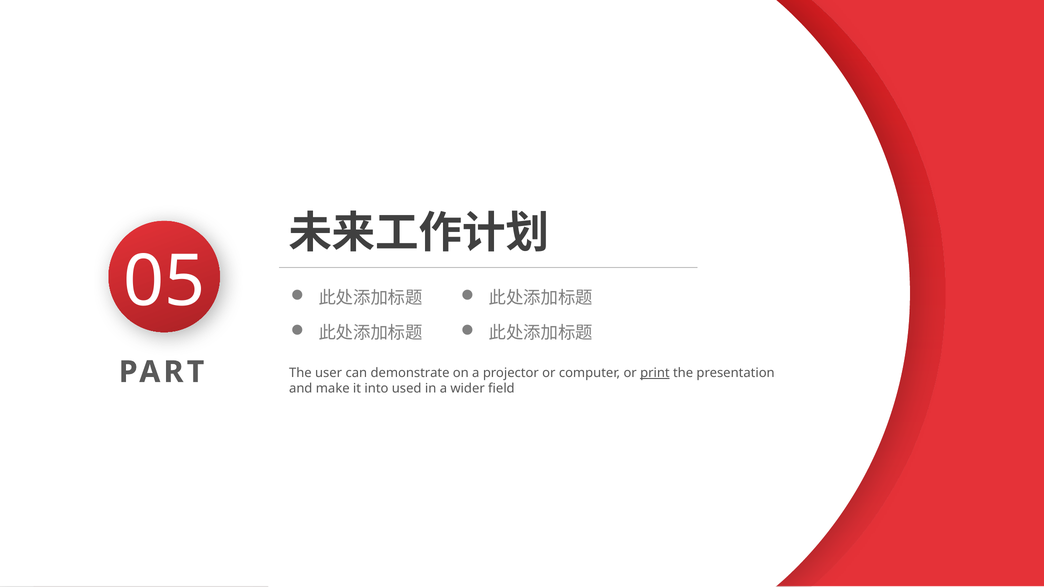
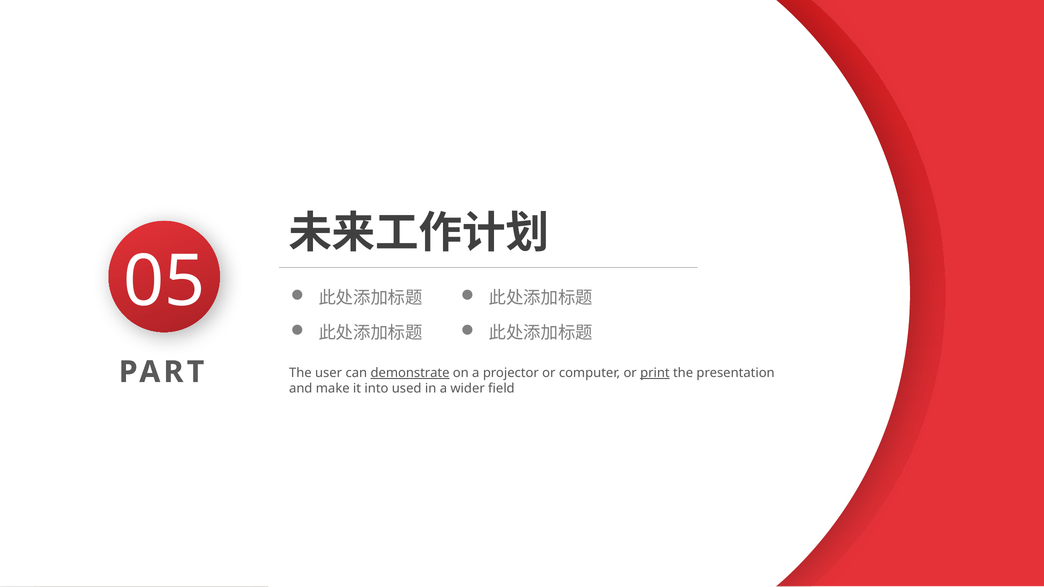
demonstrate underline: none -> present (410, 373)
